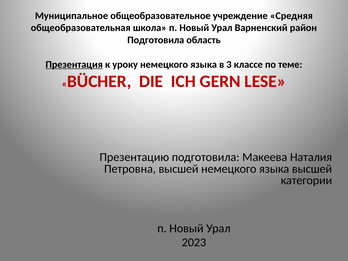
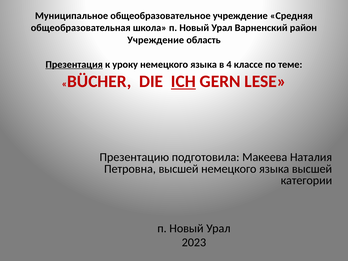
Подготовила: Подготовила -> Учреждение (156, 40)
3: 3 -> 4 (229, 64)
ICH underline: none -> present (183, 81)
